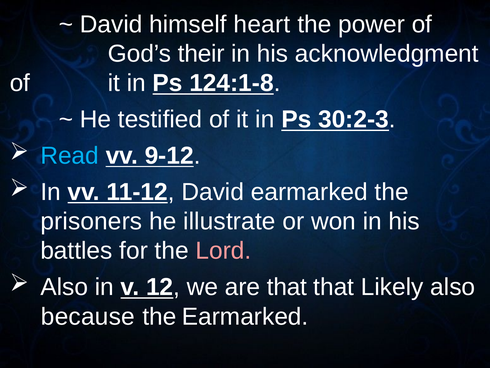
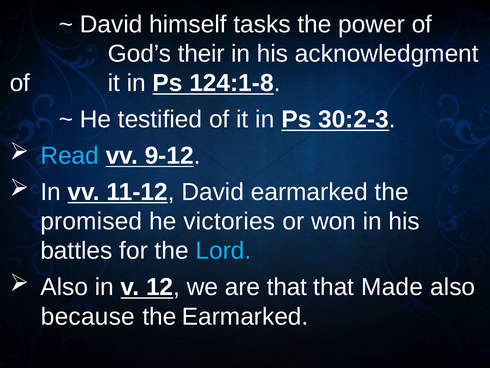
heart: heart -> tasks (262, 24)
prisoners: prisoners -> promised (91, 221)
illustrate: illustrate -> victories (229, 221)
Lord colour: pink -> light blue (223, 251)
Likely: Likely -> Made (392, 287)
